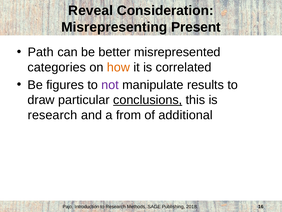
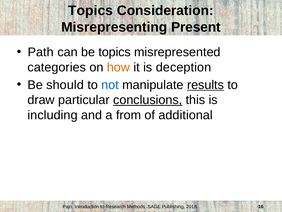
Reveal: Reveal -> Topics (91, 11)
be better: better -> topics (115, 52)
correlated: correlated -> deception (184, 67)
figures: figures -> should (65, 85)
not colour: purple -> blue (110, 85)
results underline: none -> present (205, 85)
research: research -> including (53, 115)
